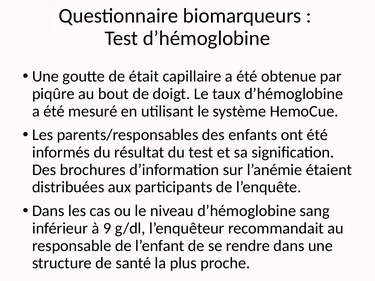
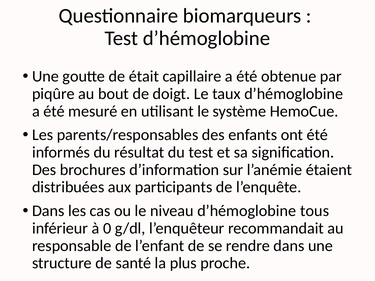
sang: sang -> tous (315, 211)
9: 9 -> 0 (107, 228)
